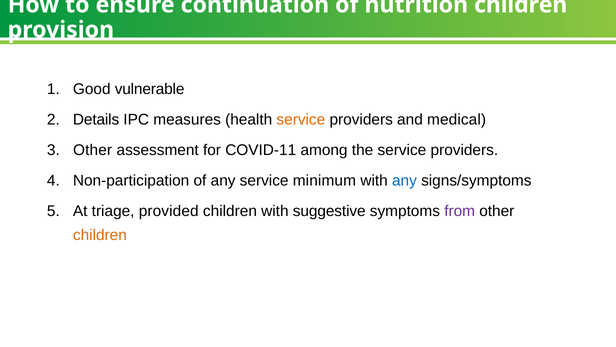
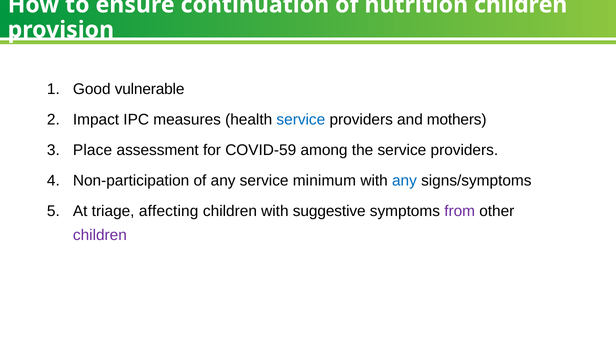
Details: Details -> Impact (96, 120)
service colour: orange -> blue (301, 120)
medical: medical -> mothers (457, 120)
Other: Other -> Place (93, 150)
COVID-11: COVID-11 -> COVID-59 (261, 150)
provided: provided -> affecting (169, 211)
children colour: orange -> purple (100, 235)
